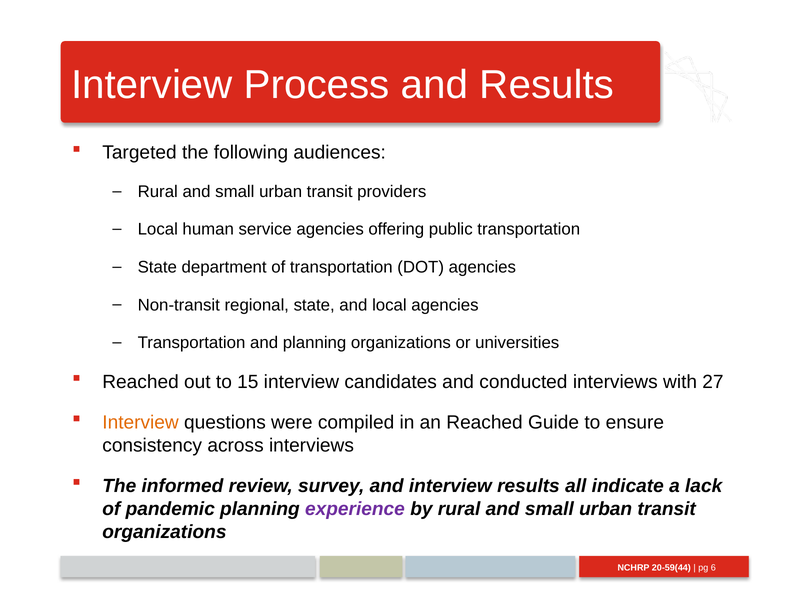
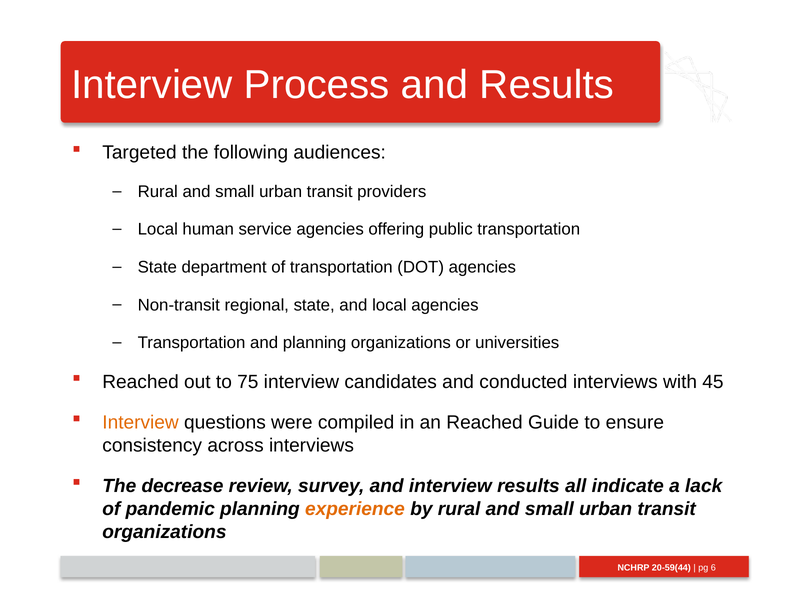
15: 15 -> 75 (248, 382)
27: 27 -> 45 (713, 382)
informed: informed -> decrease (183, 486)
experience colour: purple -> orange (355, 509)
